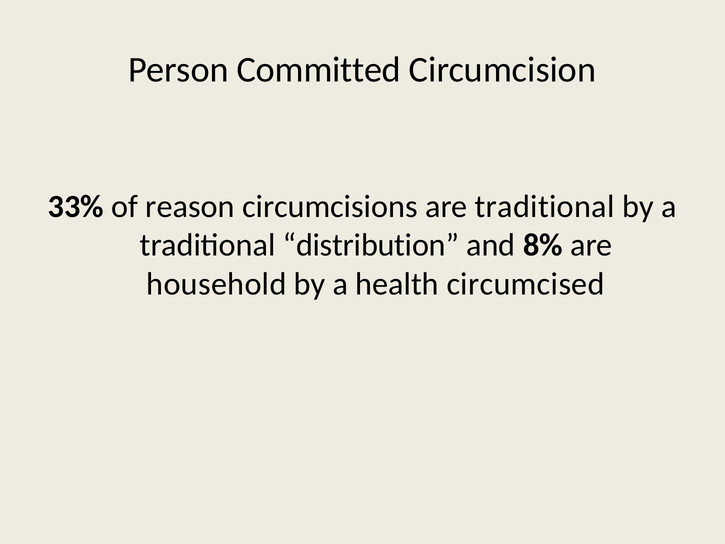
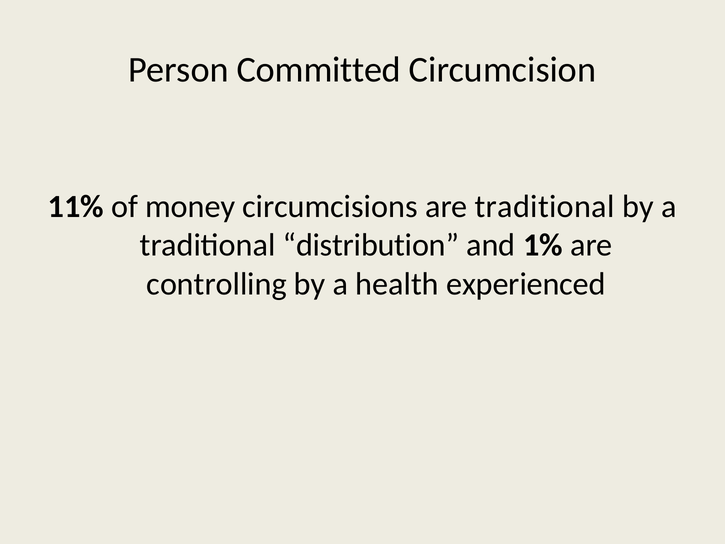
33%: 33% -> 11% (76, 206)
reason: reason -> money (190, 206)
8%: 8% -> 1% (543, 245)
household: household -> controlling (217, 284)
circumcised: circumcised -> experienced (526, 284)
